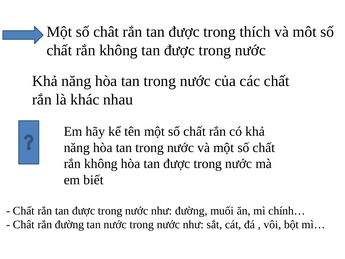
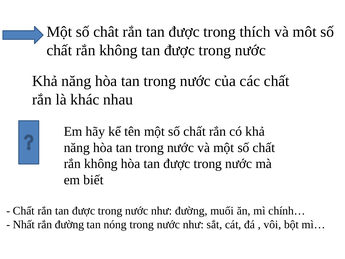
Chât: Chât -> Nhất (24, 224)
tan nước: nước -> nóng (115, 224)
